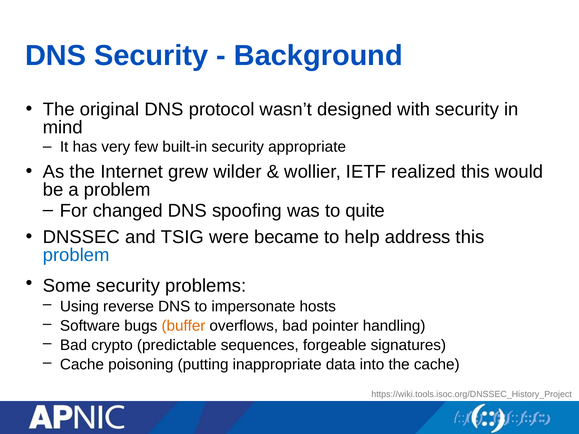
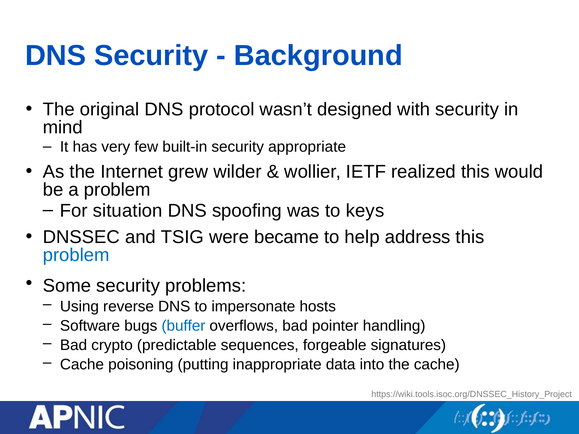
changed: changed -> situation (128, 211)
quite: quite -> keys (365, 211)
buffer colour: orange -> blue (183, 326)
